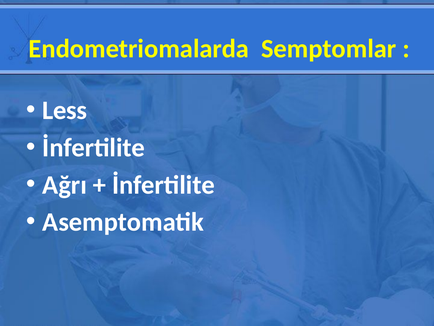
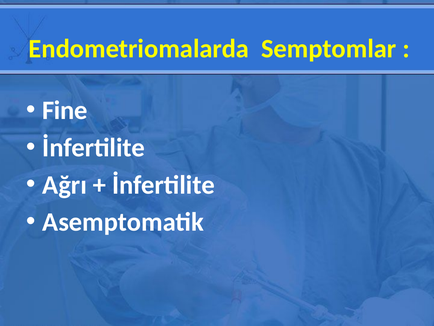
Less: Less -> Fine (65, 110)
